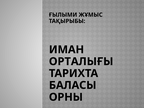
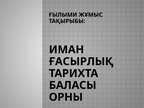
ОРТАЛЫҒЫ: ОРТАЛЫҒЫ -> ҒАСЫРЛЫҚ (81, 61)
